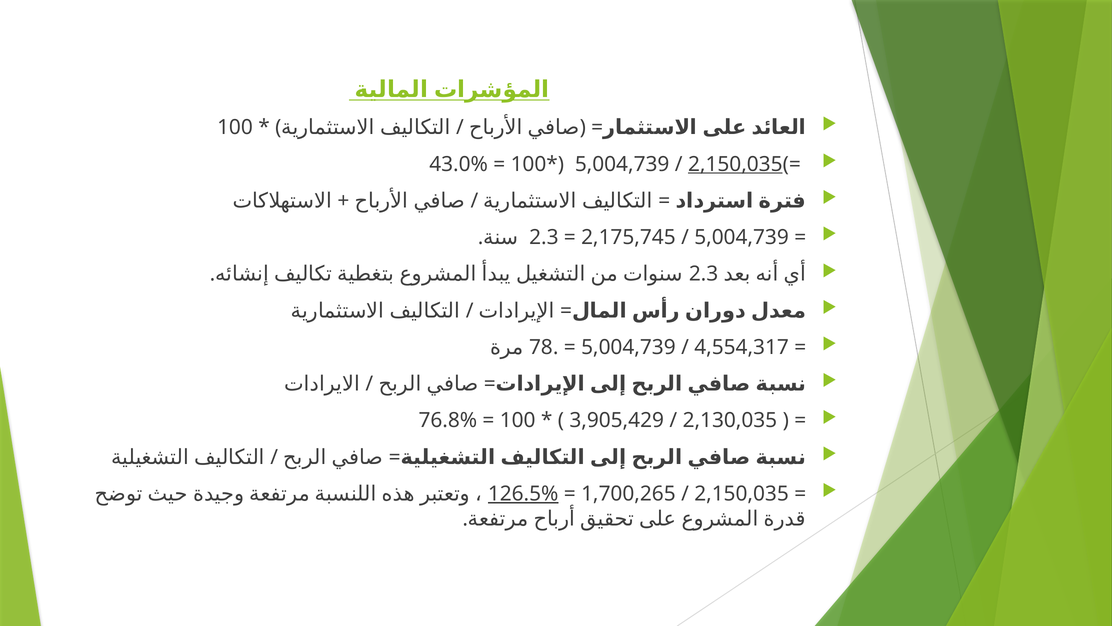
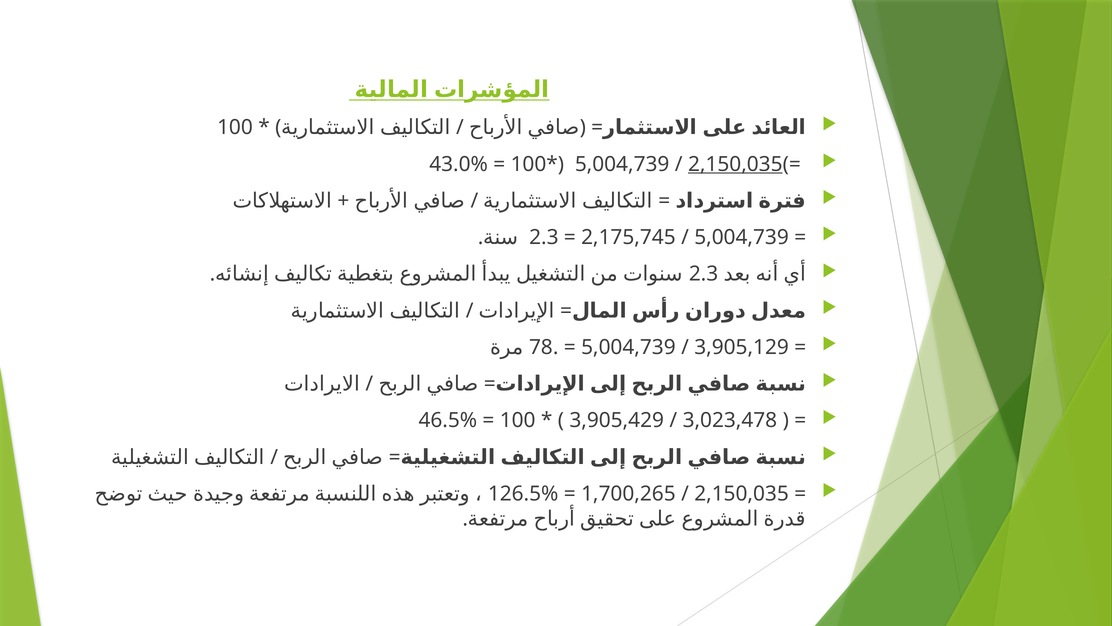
4,554,317: 4,554,317 -> 3,905,129 (742, 347)
76.8%: 76.8% -> 46.5% (448, 420)
2,130,035: 2,130,035 -> 3,023,478 (730, 420)
126.5% underline: present -> none (523, 493)
